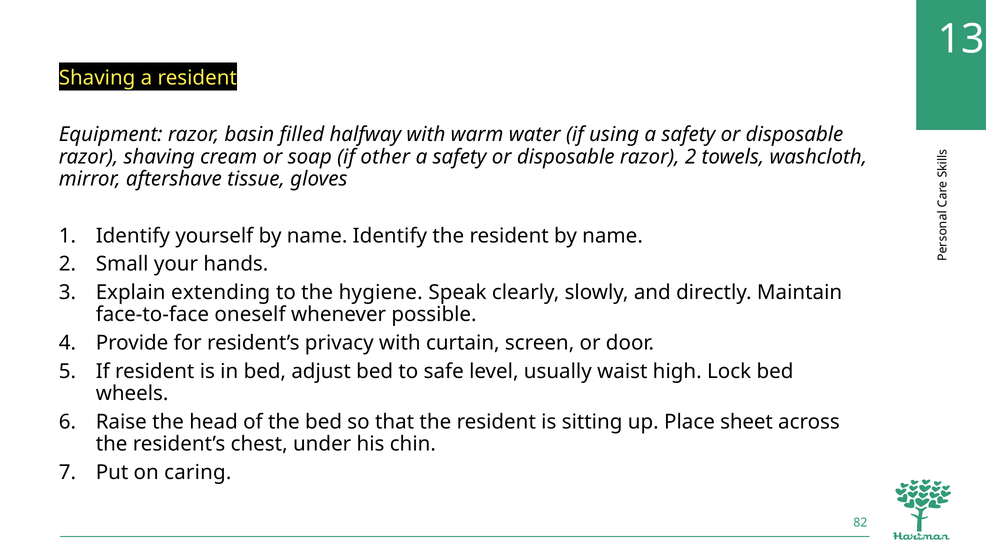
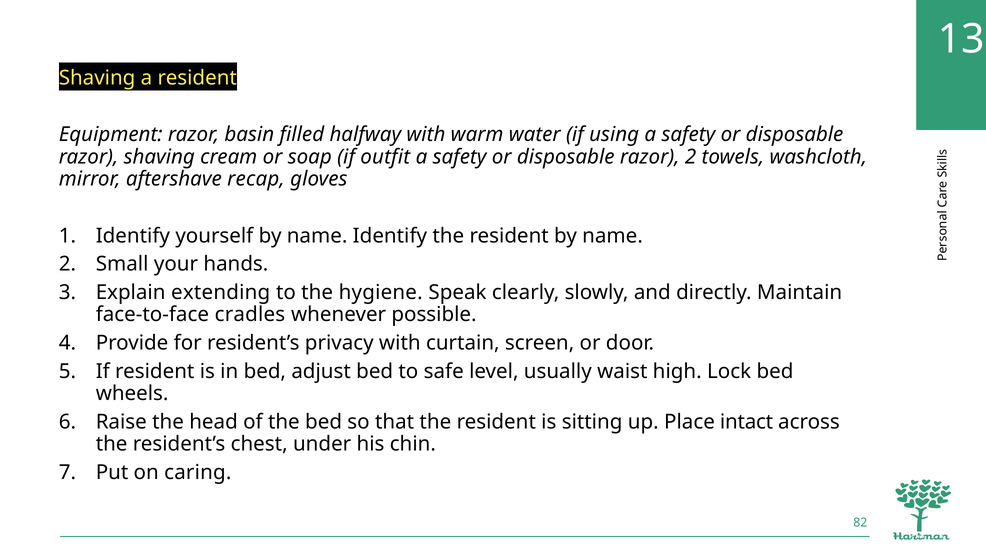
other: other -> outfit (385, 157)
tissue: tissue -> recap (256, 179)
oneself: oneself -> cradles (250, 314)
sheet: sheet -> intact (747, 422)
